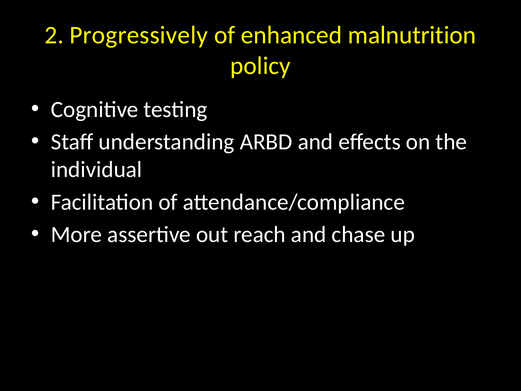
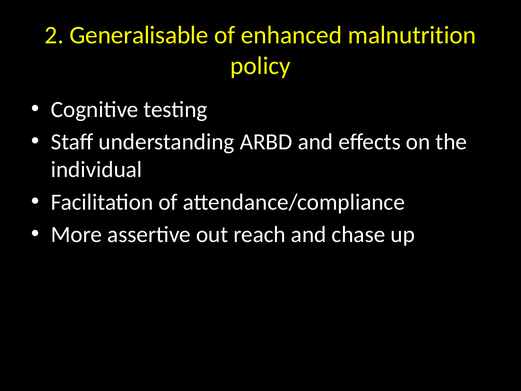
Progressively: Progressively -> Generalisable (139, 35)
